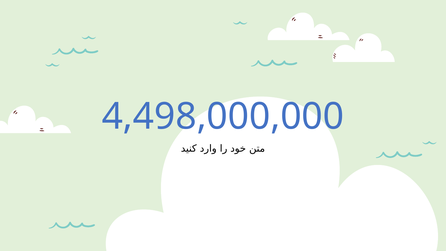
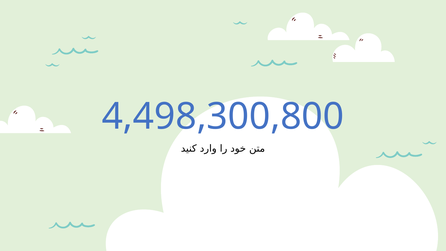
4,498,000,000: 4,498,000,000 -> 4,498,300,800 (223, 117)
